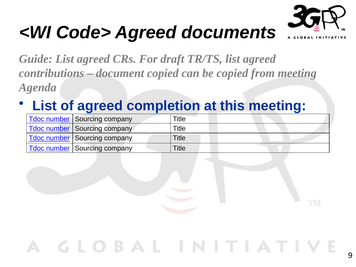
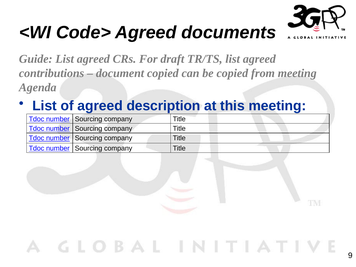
completion: completion -> description (163, 106)
